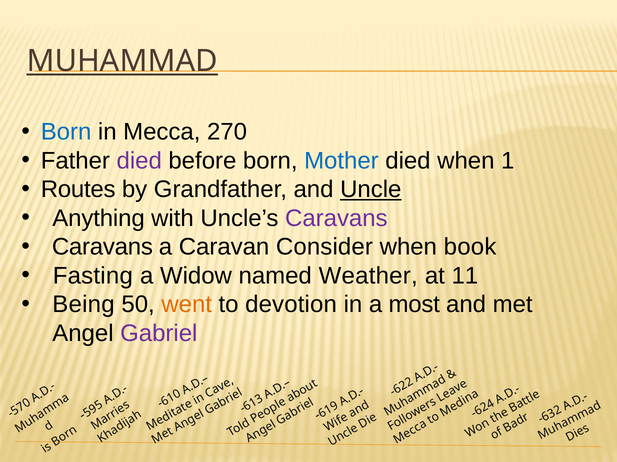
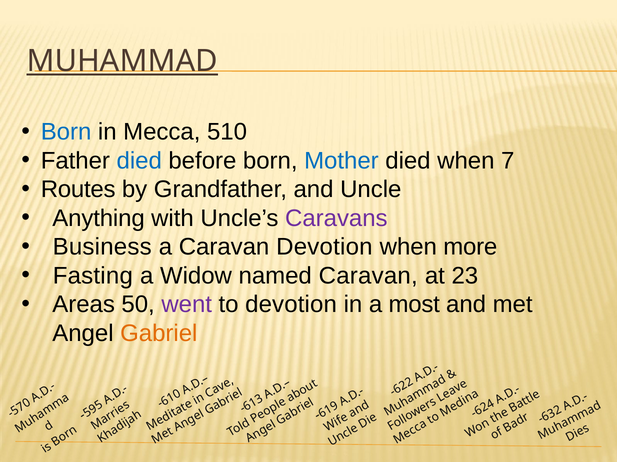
270: 270 -> 510 (227, 132)
died colour: purple -> blue (139, 161)
when 1: 1 -> 7 (508, 161)
Uncle underline: present -> none (371, 190)
Caravans: Caravans -> Business (102, 247)
Caravan Consider: Consider -> Devotion (324, 247)
book: book -> more (470, 247)
named Weather: Weather -> Caravan (368, 276)
11: 11 -> 23 (465, 276)
Being: Being -> Areas (84, 305)
went colour: orange -> purple (187, 305)
Gabriel colour: purple -> orange (159, 334)
